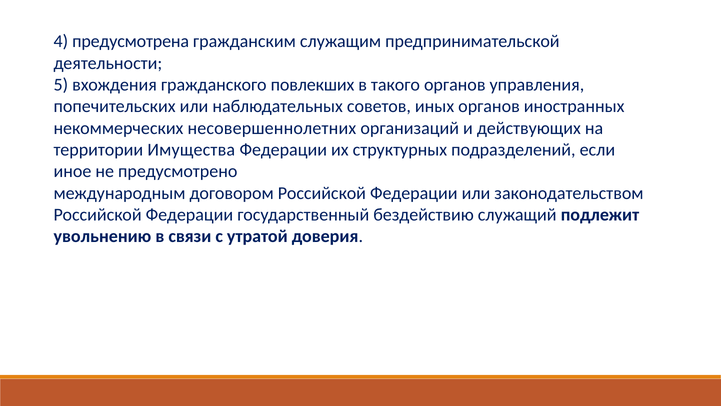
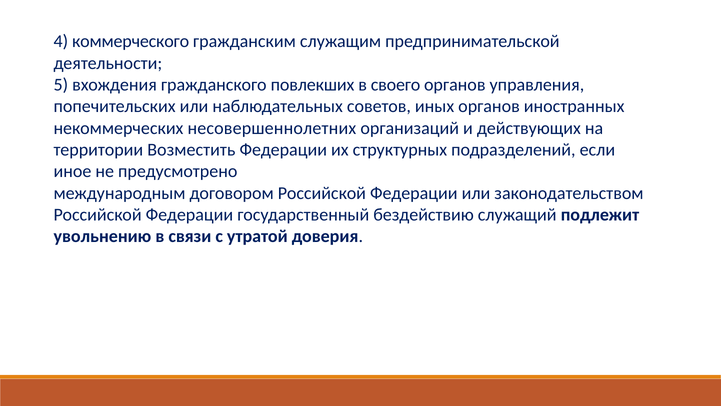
предусмотрена: предусмотрена -> коммерческого (131, 41)
такого: такого -> своего (396, 85)
Имущества: Имущества -> Возместить (191, 150)
